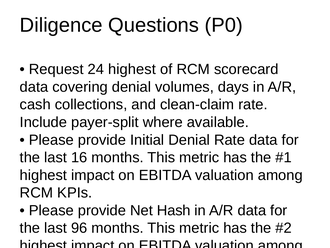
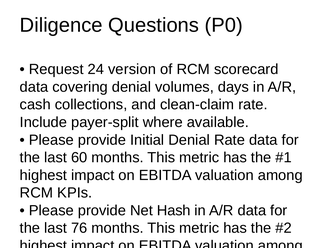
24 highest: highest -> version (132, 69)
16: 16 -> 60 (79, 157)
96: 96 -> 76 (79, 228)
